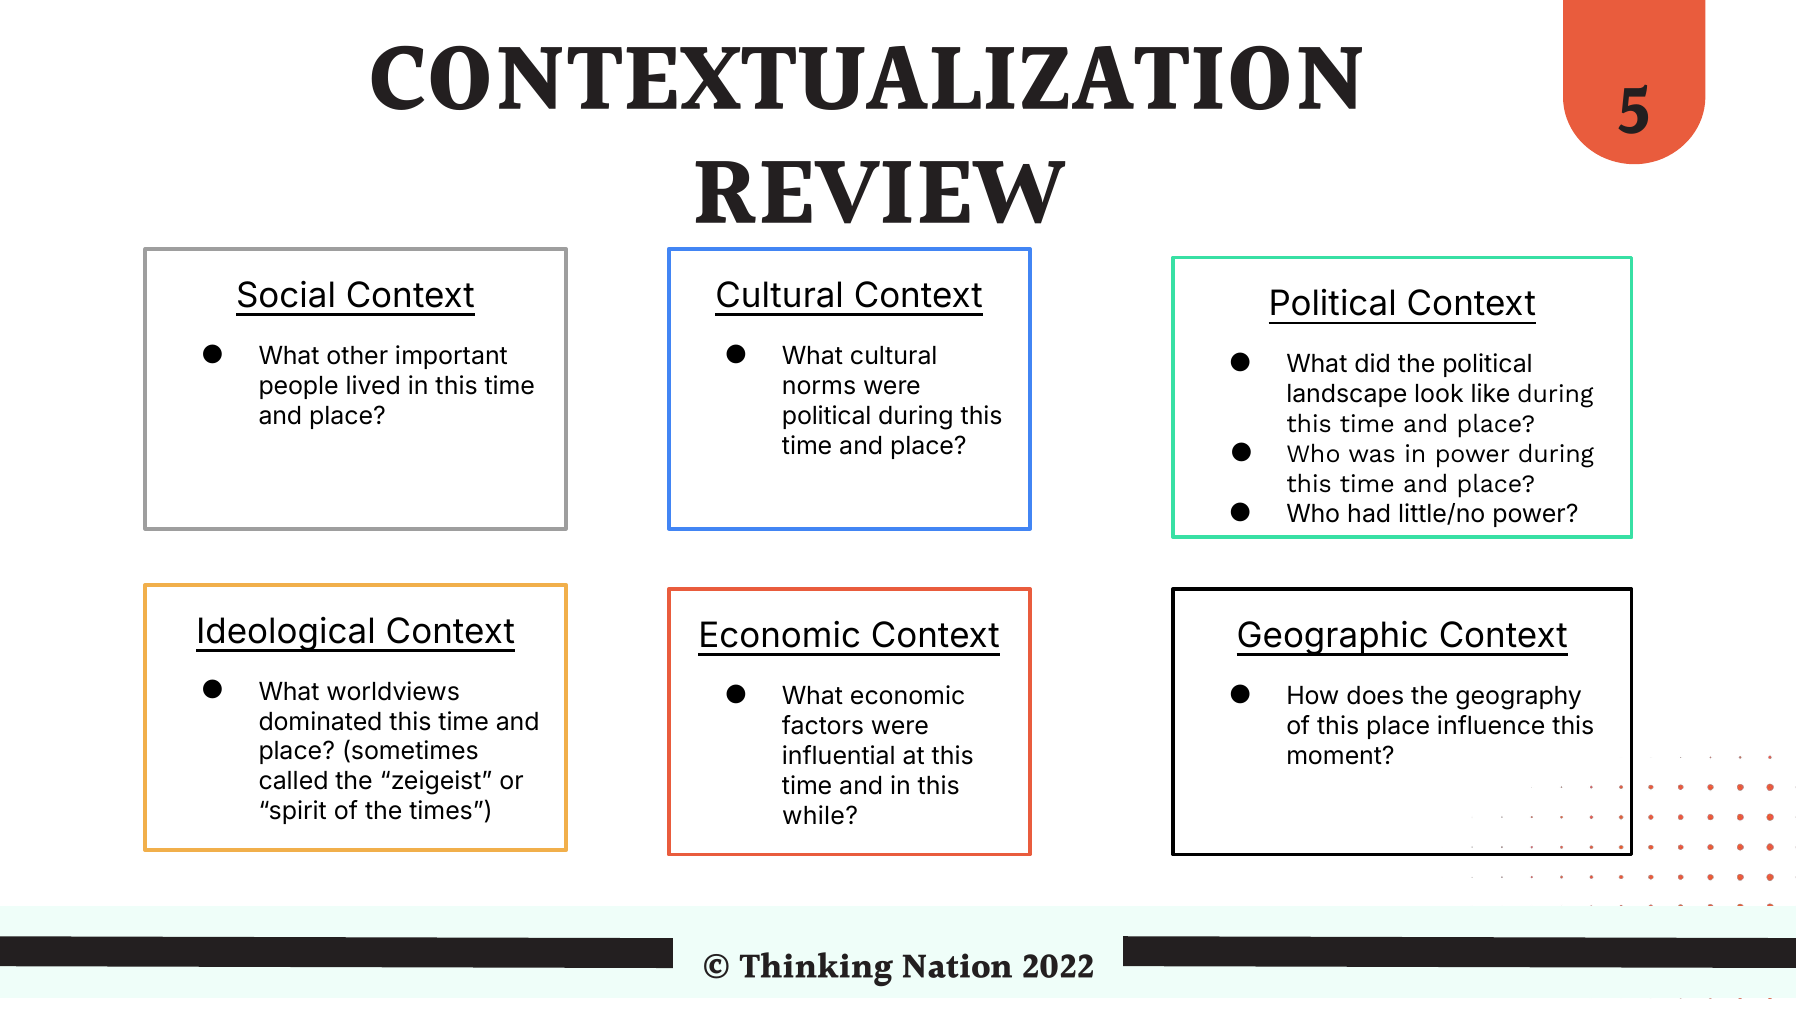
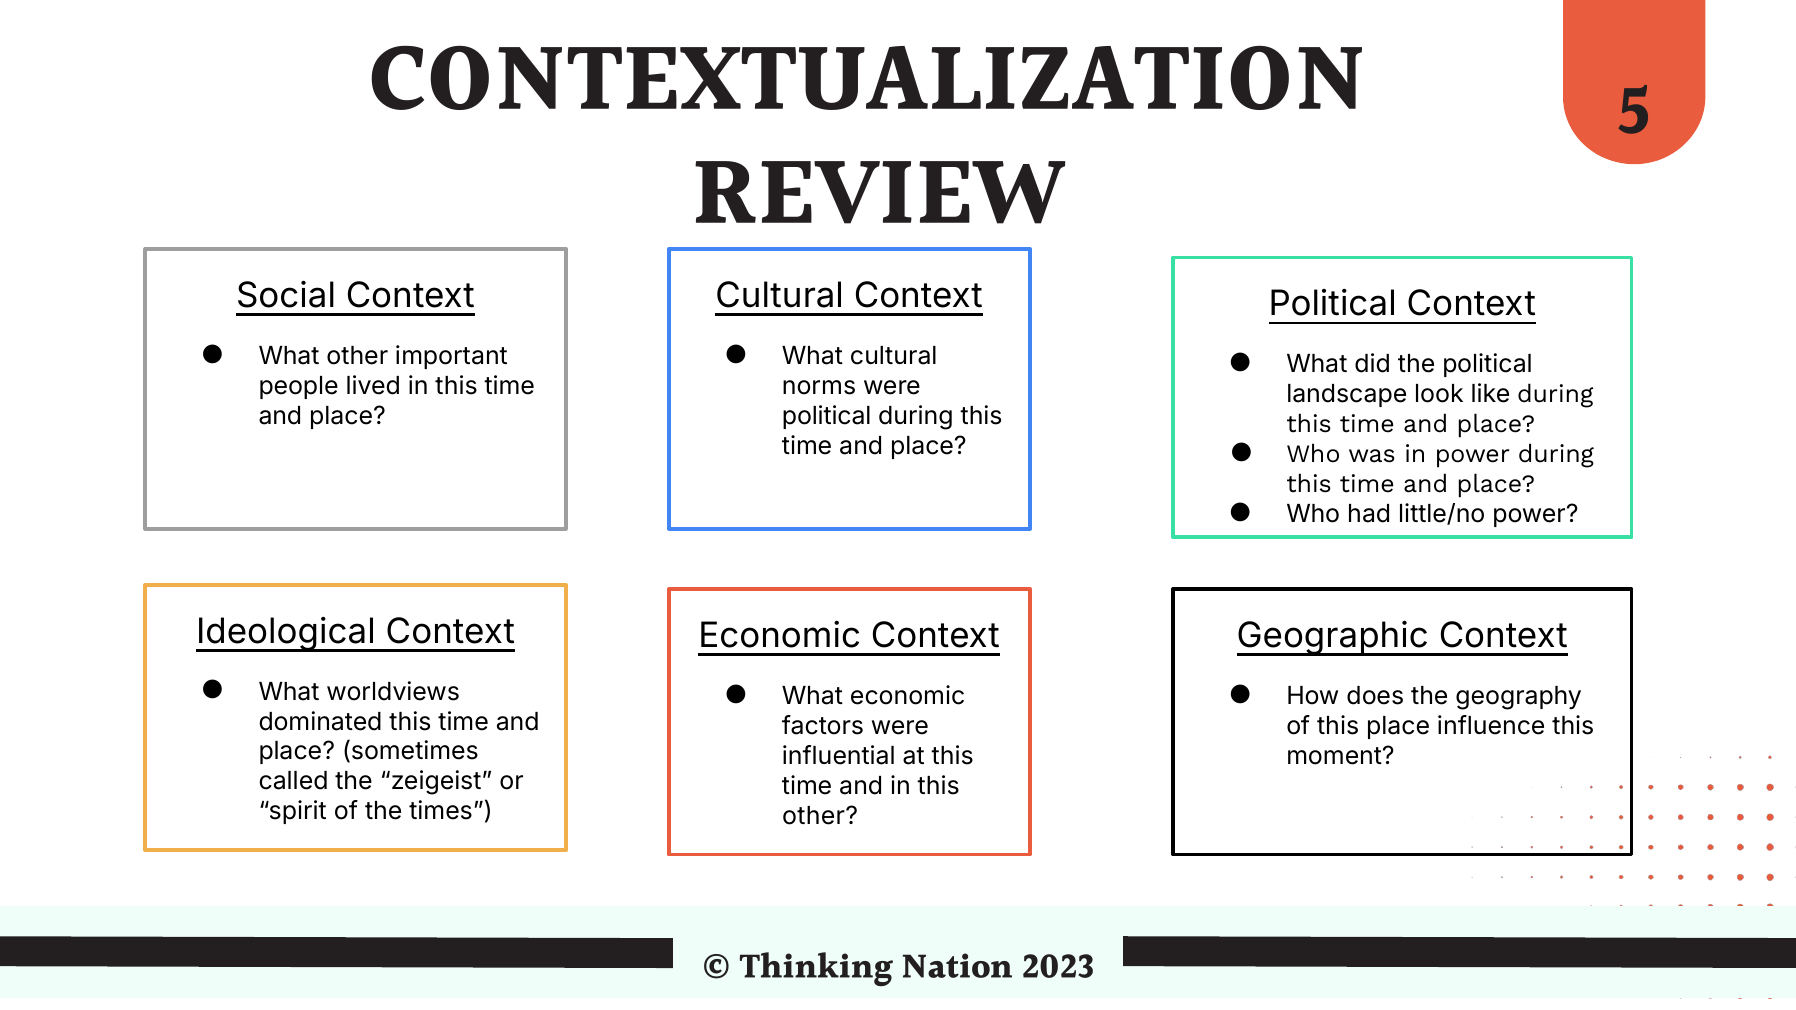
while: while -> other (820, 816)
2022: 2022 -> 2023 (1058, 969)
